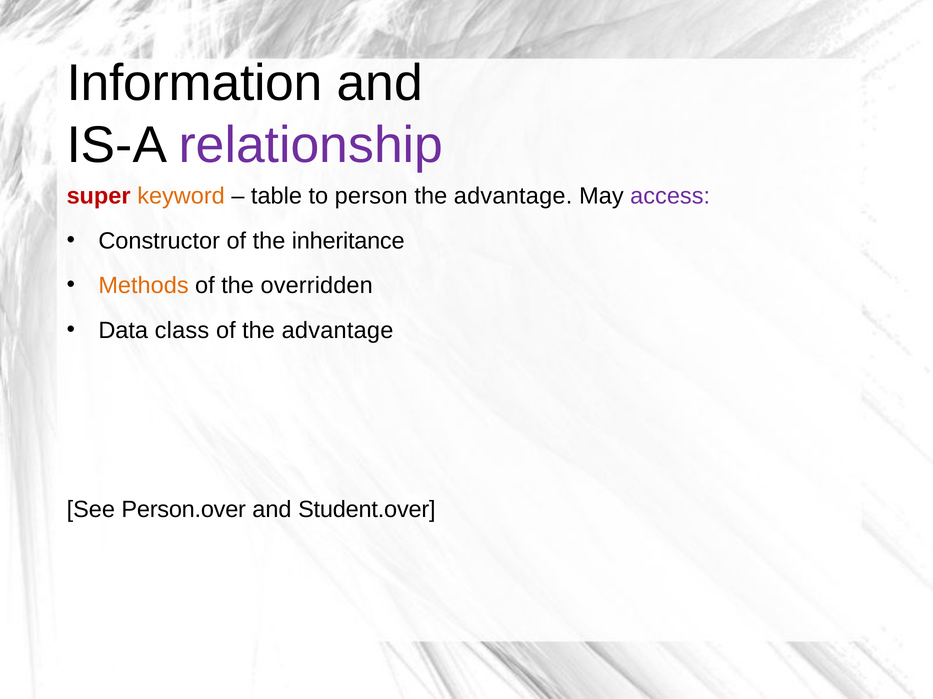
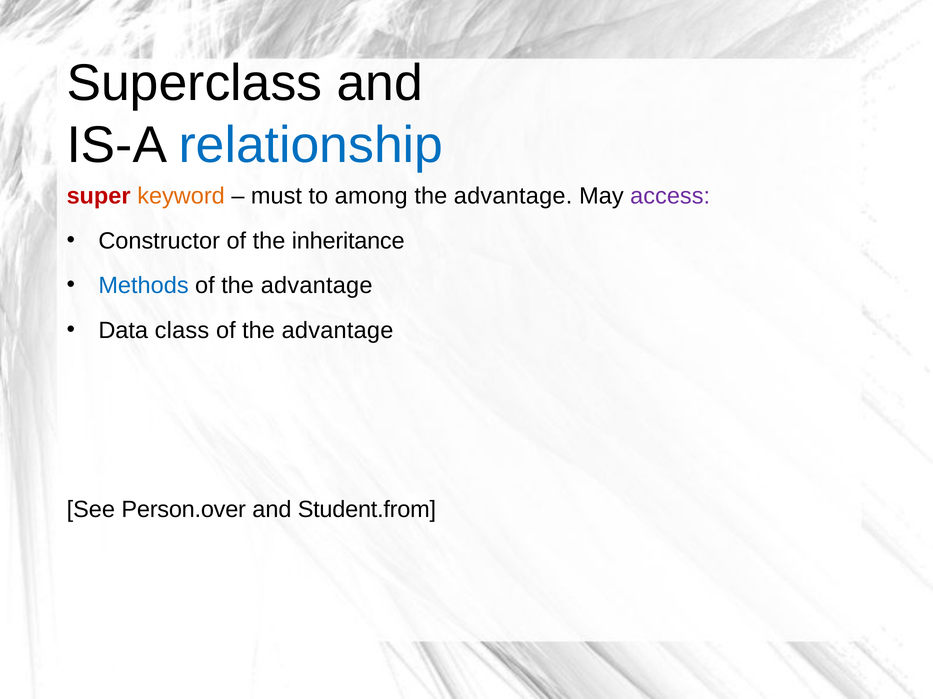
Information: Information -> Superclass (194, 83)
relationship colour: purple -> blue (311, 145)
table: table -> must (276, 196)
person: person -> among (371, 196)
Methods colour: orange -> blue (144, 286)
overridden: overridden -> advantage (317, 286)
Student.over: Student.over -> Student.from (367, 510)
